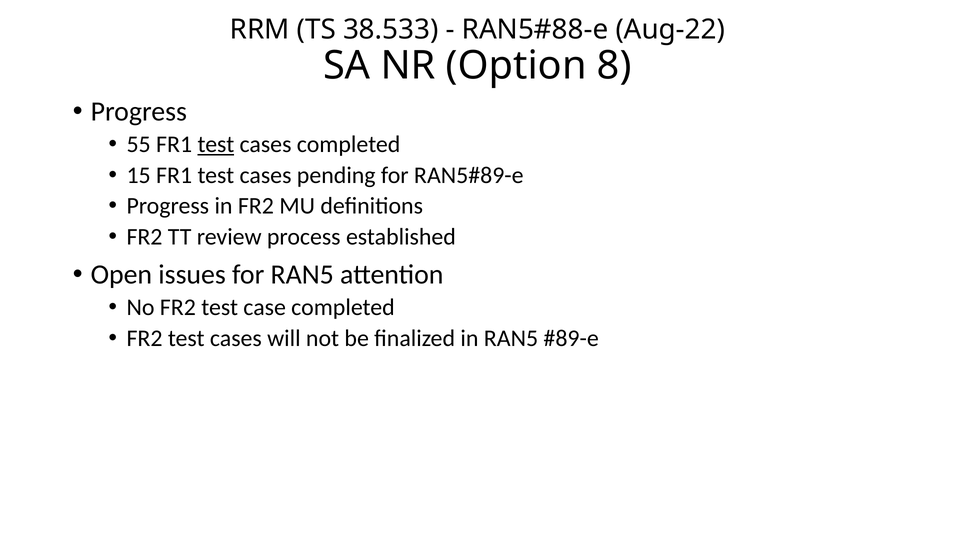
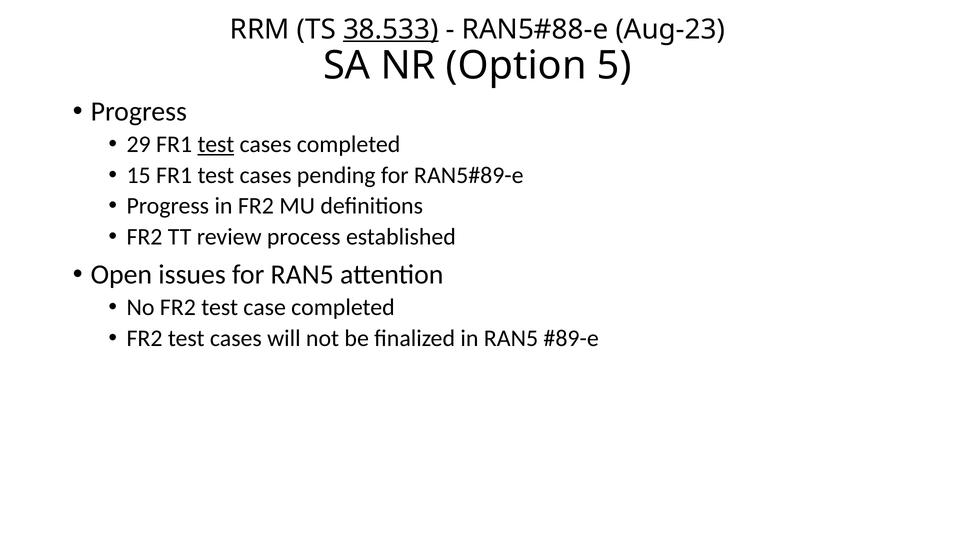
38.533 underline: none -> present (391, 29)
Aug-22: Aug-22 -> Aug-23 (670, 29)
8: 8 -> 5 (614, 66)
55: 55 -> 29 (139, 145)
